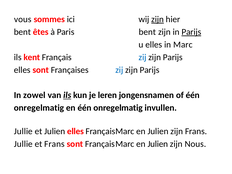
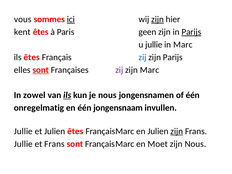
ici underline: none -> present (71, 19)
bent: bent -> kent (22, 32)
Paris bent: bent -> geen (147, 32)
u elles: elles -> jullie (154, 45)
ils kent: kent -> êtes (32, 57)
sont underline: none -> present (41, 70)
zij colour: blue -> purple (119, 70)
Parijs: Parijs -> Marc (150, 70)
je leren: leren -> nous (107, 95)
en één onregelmatig: onregelmatig -> jongensnaam (118, 108)
Julien elles: elles -> êtes (75, 131)
zijn underline: none -> present (177, 131)
Julien: Julien -> Moet (158, 144)
